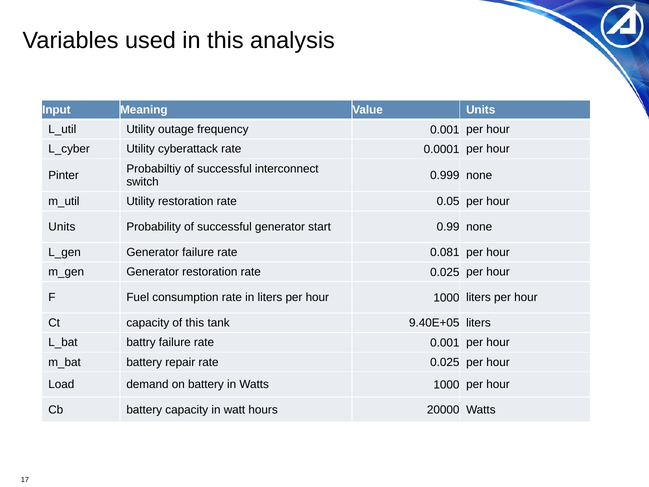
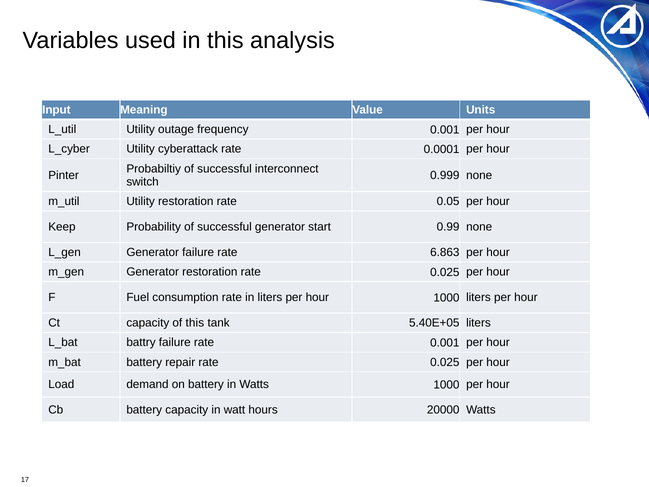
Units: Units -> Keep (62, 227)
0.081: 0.081 -> 6.863 (445, 252)
9.40E+05: 9.40E+05 -> 5.40E+05 (434, 323)
